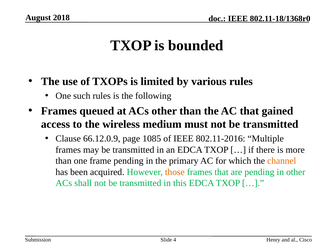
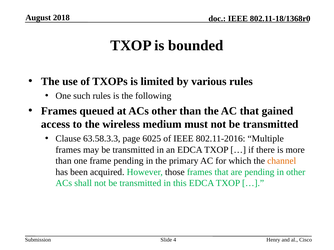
66.12.0.9: 66.12.0.9 -> 63.58.3.3 (102, 139)
1085: 1085 -> 6025 (152, 139)
those colour: orange -> black (175, 172)
